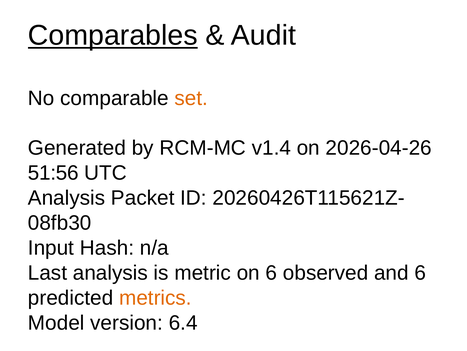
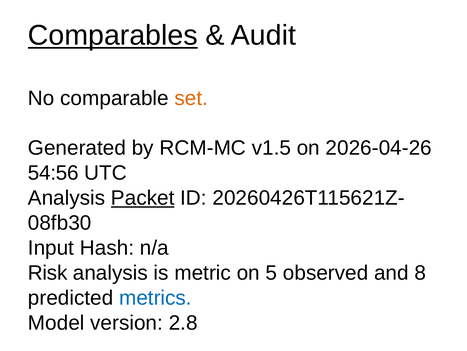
v1.4: v1.4 -> v1.5 (271, 148)
51:56: 51:56 -> 54:56 (53, 173)
Packet underline: none -> present (143, 198)
Last: Last -> Risk (48, 272)
on 6: 6 -> 5 (271, 272)
and 6: 6 -> 8 (420, 272)
metrics colour: orange -> blue (155, 297)
6.4: 6.4 -> 2.8 (183, 322)
